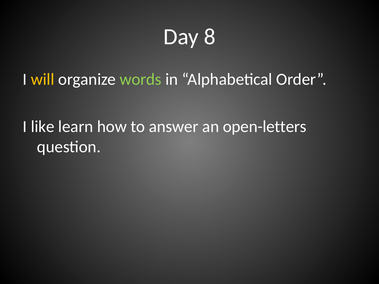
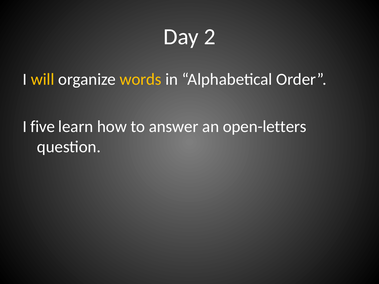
8: 8 -> 2 (210, 37)
words colour: light green -> yellow (141, 80)
like: like -> five (43, 127)
